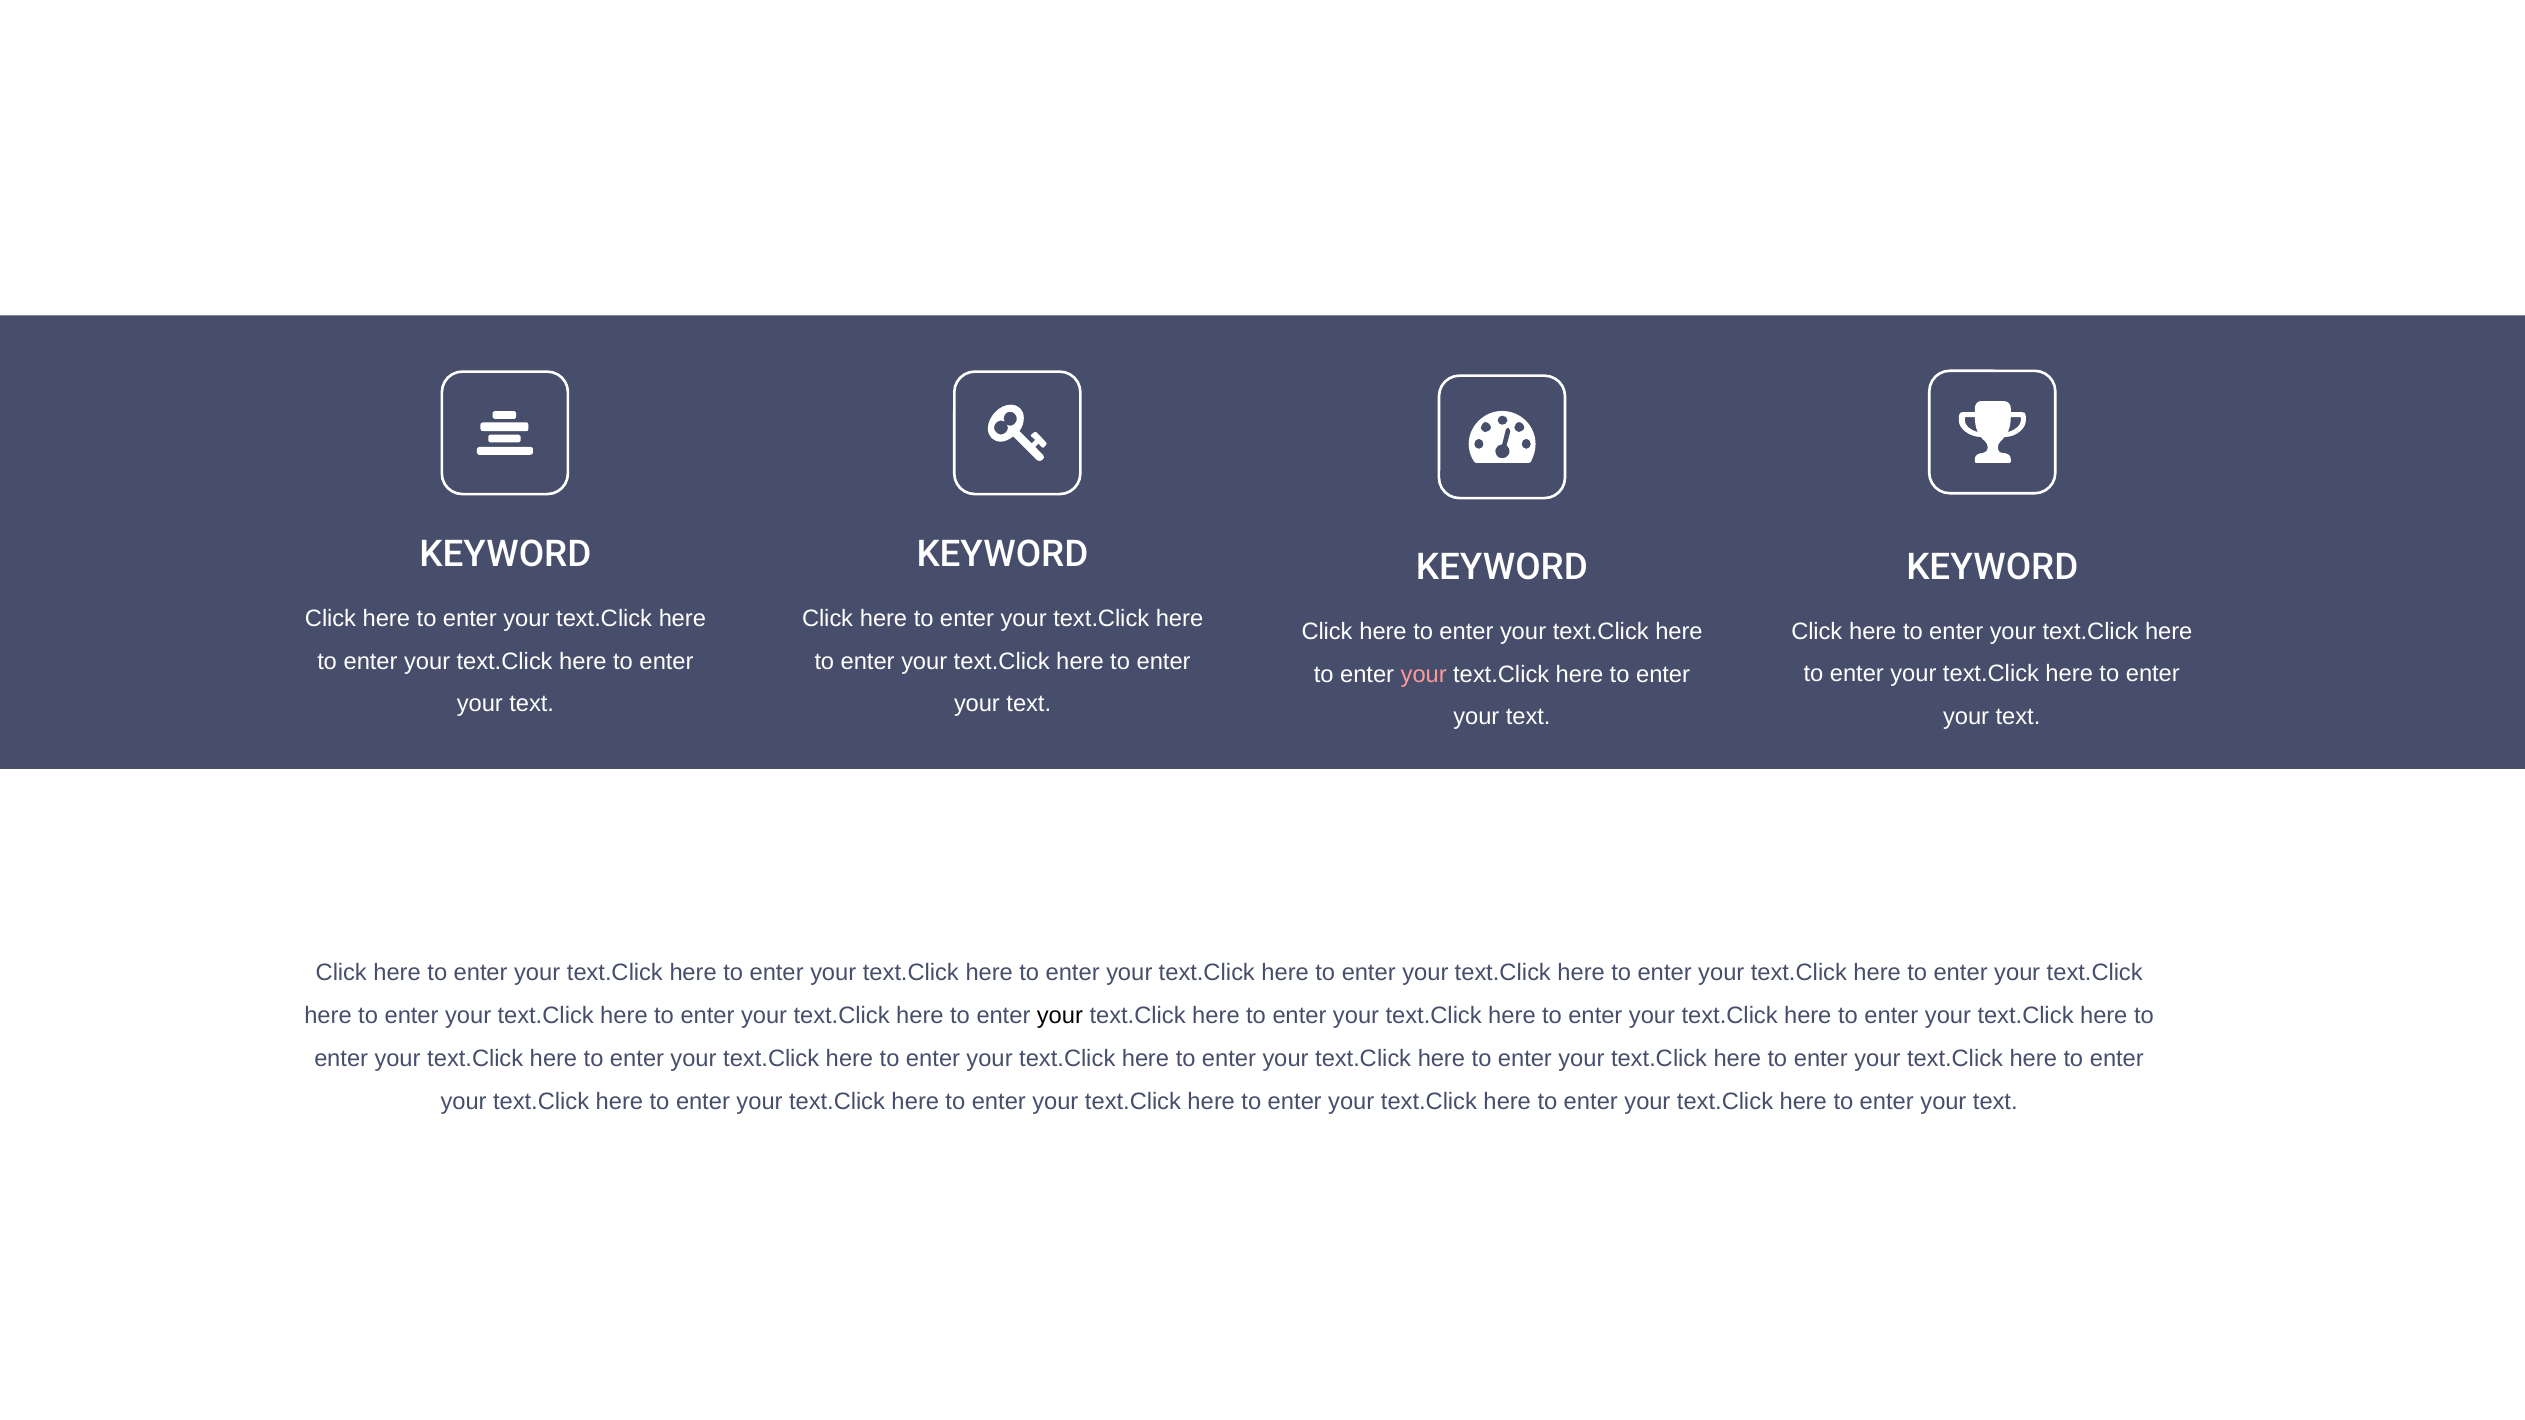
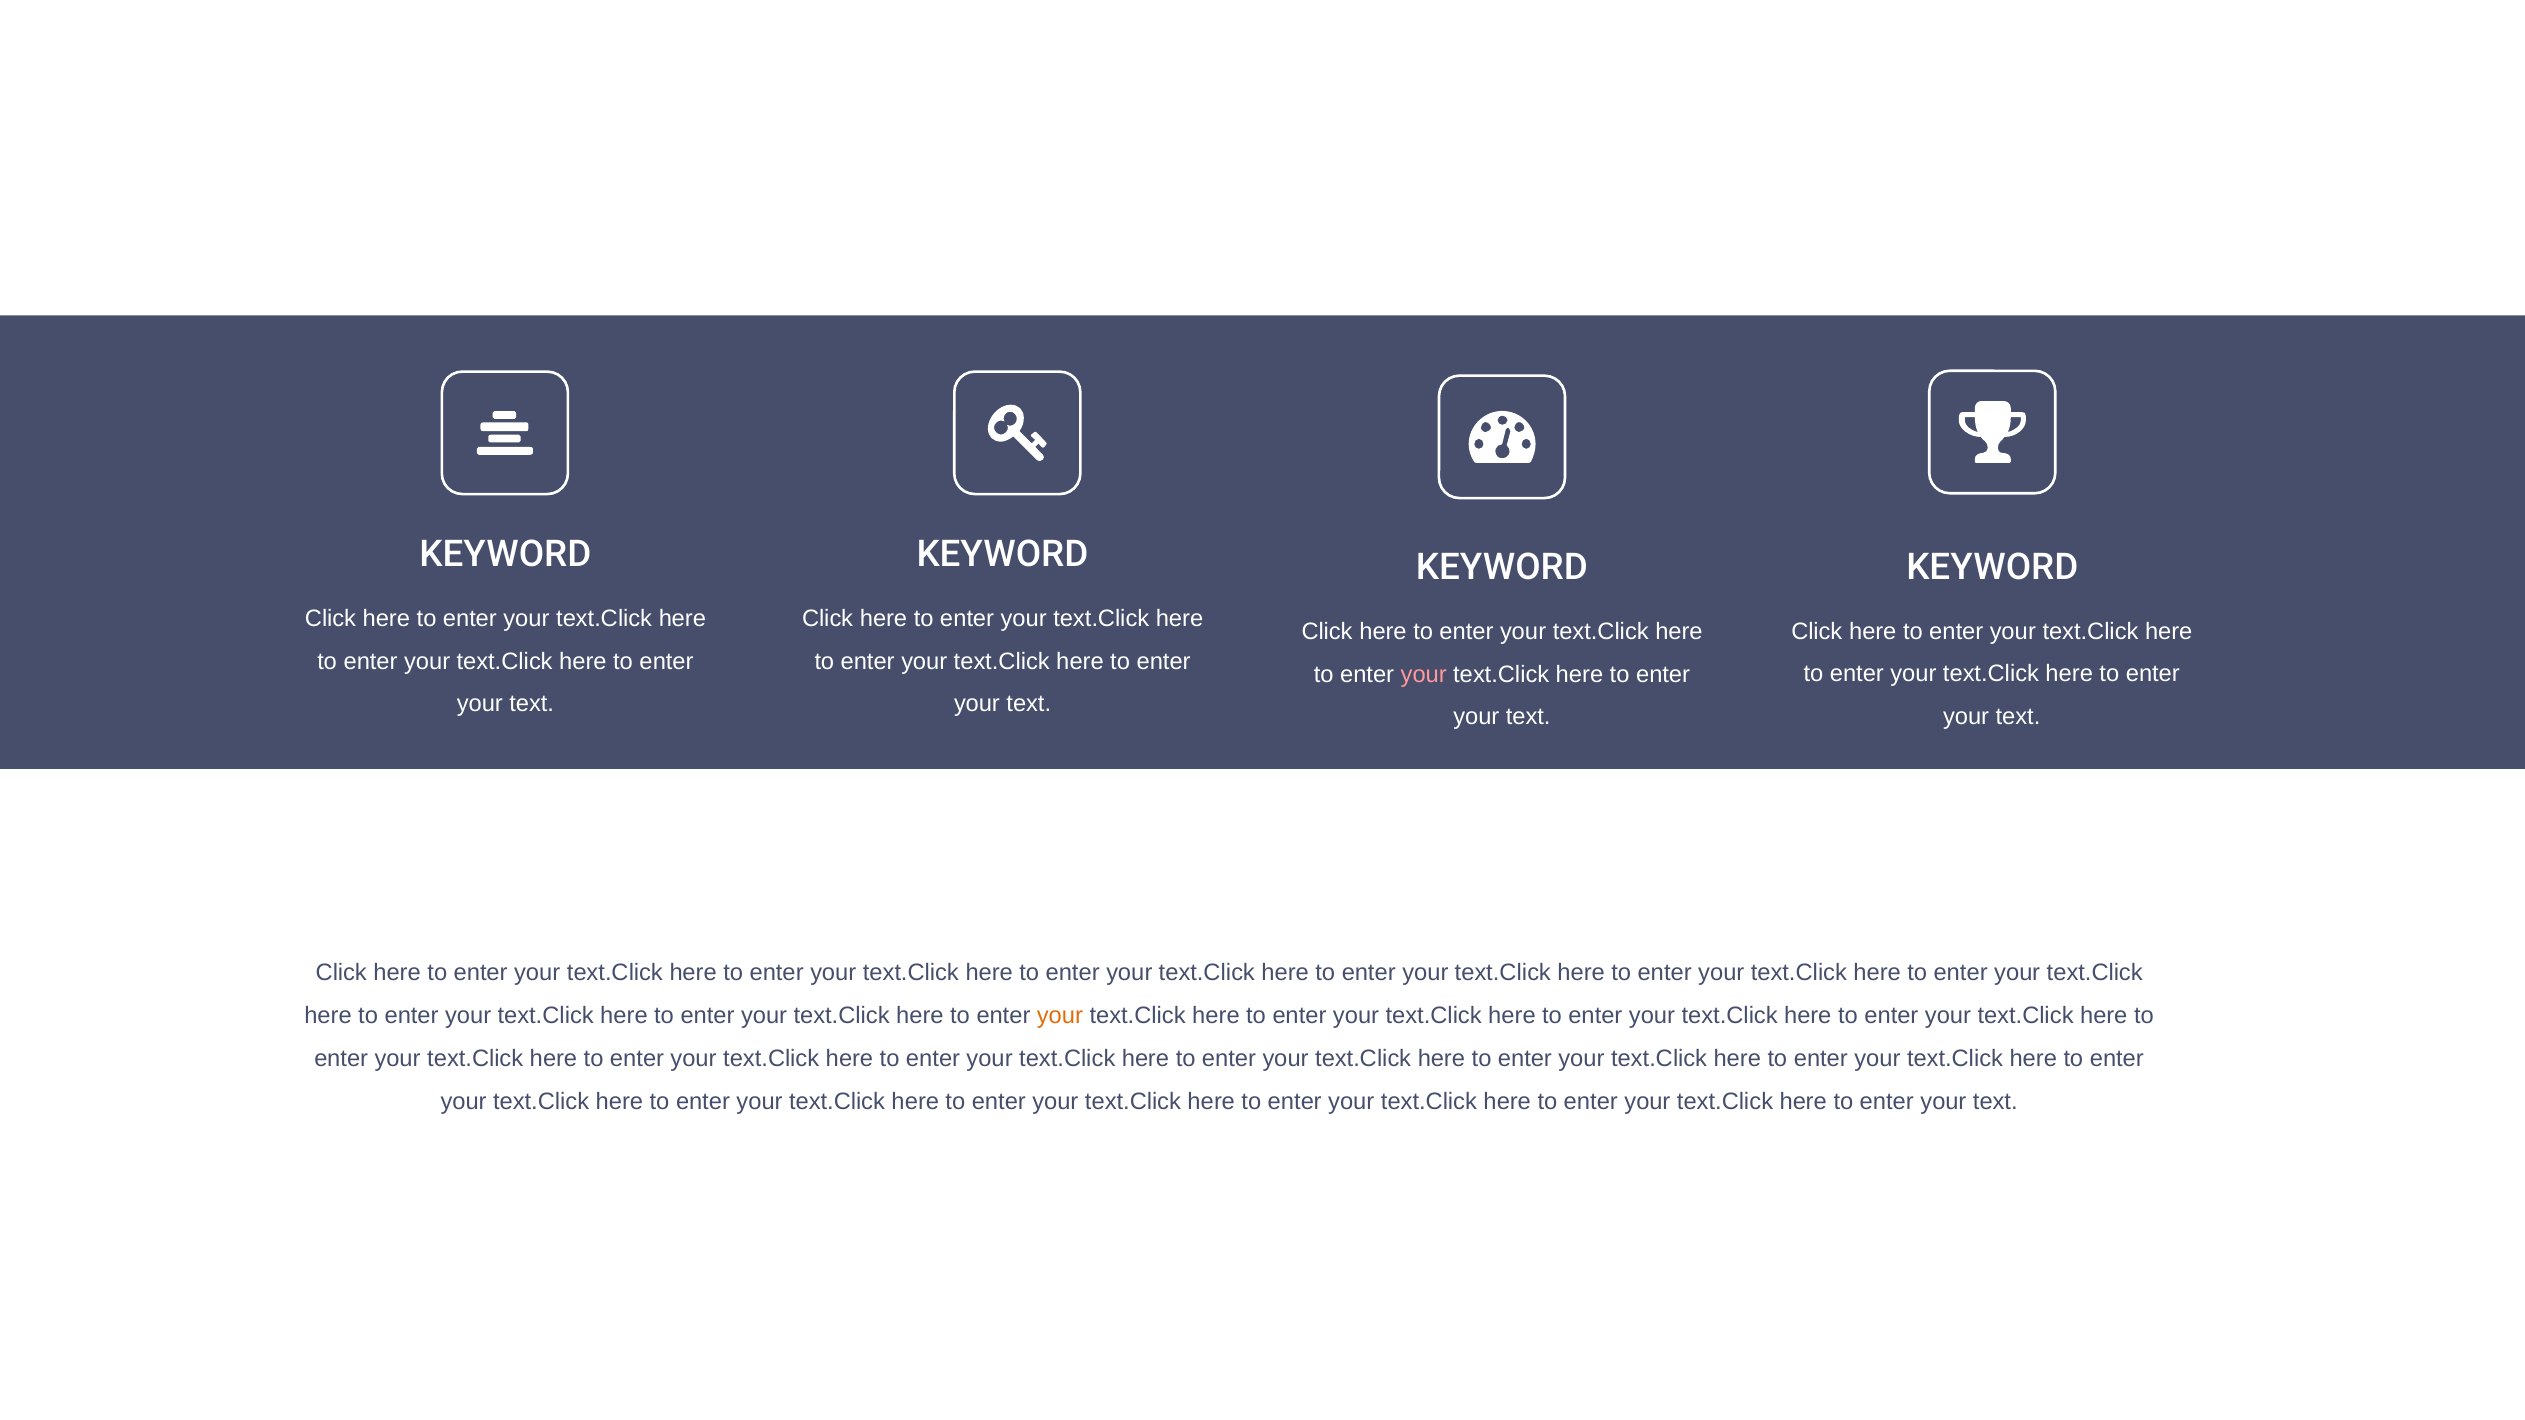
your colour: black -> orange (1060, 1016)
